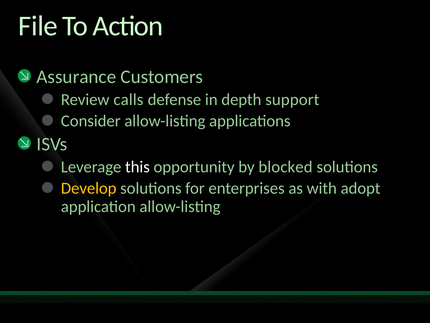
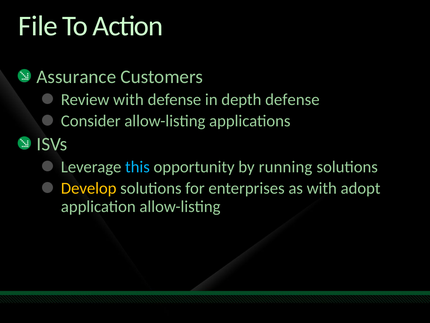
Review calls: calls -> with (128, 99)
depth support: support -> defense (292, 99)
this colour: white -> light blue (137, 167)
blocked: blocked -> running (286, 167)
